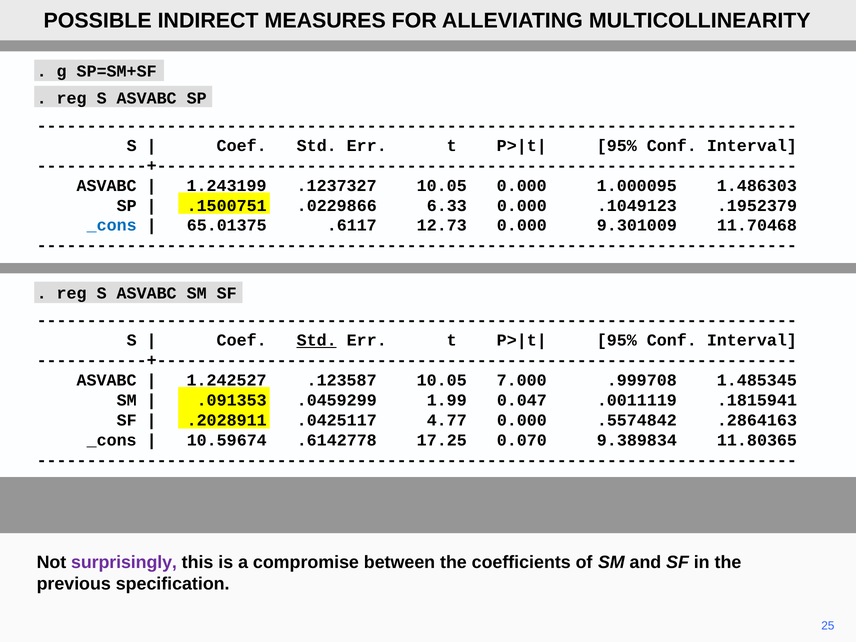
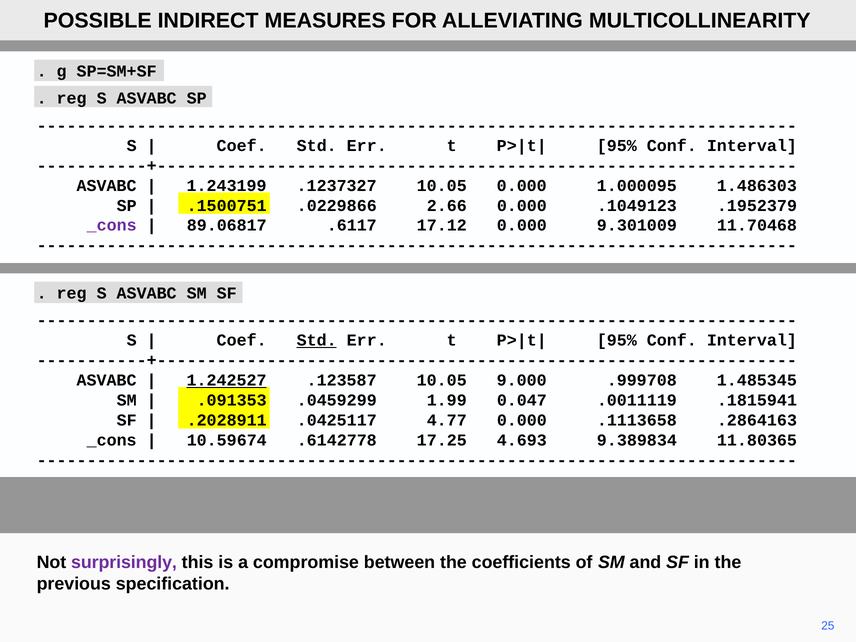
6.33: 6.33 -> 2.66 (447, 206)
_cons colour: blue -> purple (112, 225)
65.01375: 65.01375 -> 89.06817 (227, 225)
12.73: 12.73 -> 17.12 (442, 225)
1.242527 underline: none -> present (227, 380)
7.000: 7.000 -> 9.000 (522, 380)
.5574842: .5574842 -> .1113658 (637, 420)
0.070: 0.070 -> 4.693 (522, 440)
